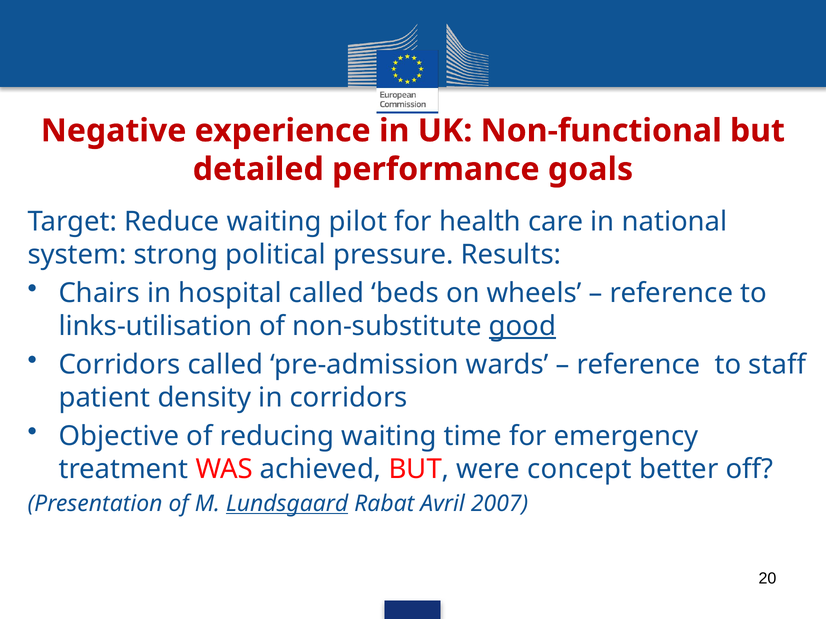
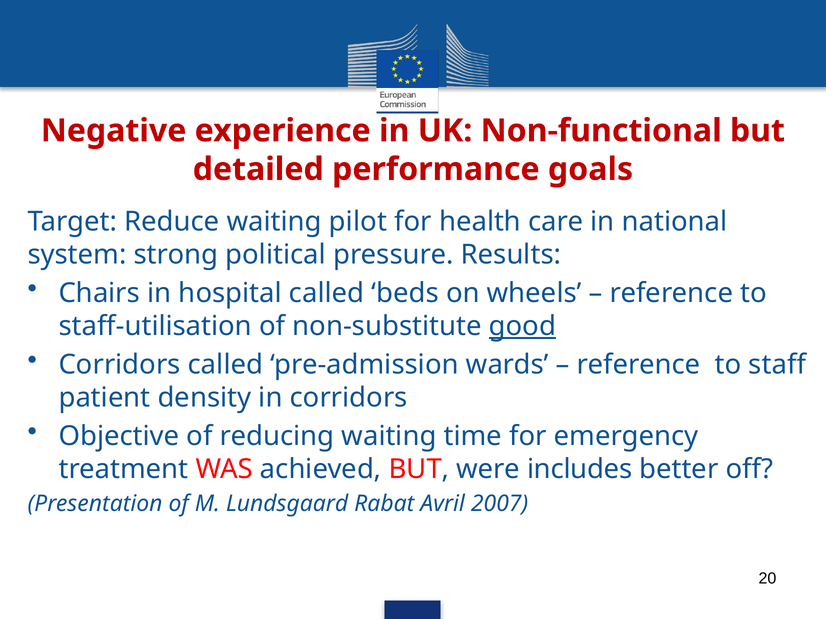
links-utilisation: links-utilisation -> staff-utilisation (155, 326)
concept: concept -> includes (580, 470)
Lundsgaard underline: present -> none (287, 504)
